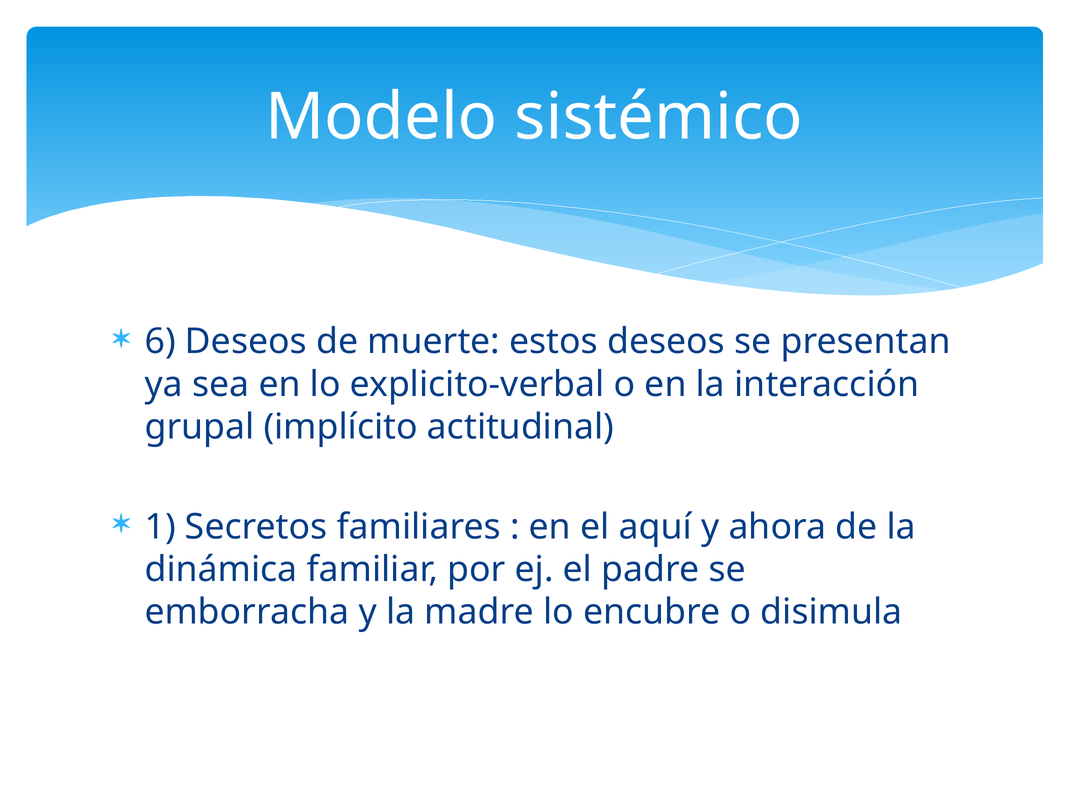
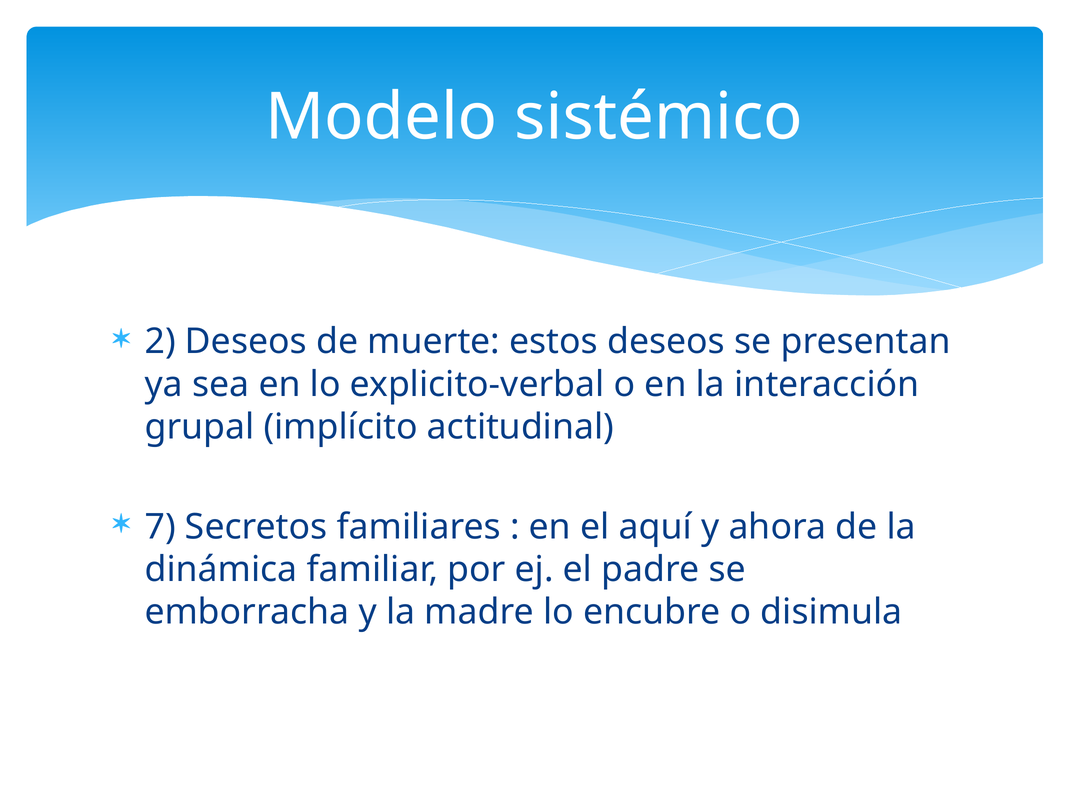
6: 6 -> 2 (160, 342)
1: 1 -> 7 (160, 527)
